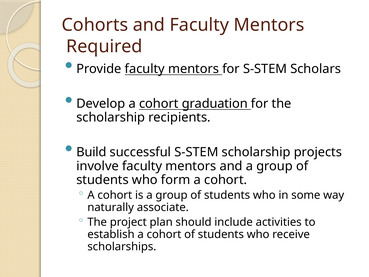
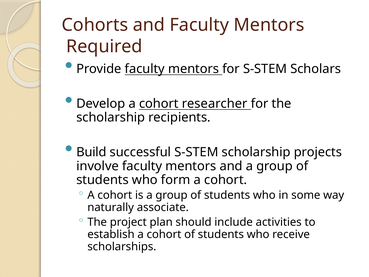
graduation: graduation -> researcher (215, 104)
